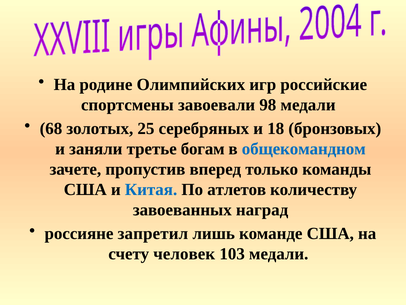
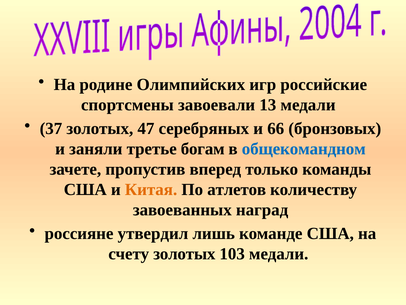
98: 98 -> 13 (268, 105)
68: 68 -> 37 (51, 128)
25: 25 -> 47 (146, 128)
18: 18 -> 66 (276, 128)
Китая colour: blue -> orange (151, 189)
запретил: запретил -> утвердил (153, 233)
счету человек: человек -> золотых (184, 254)
